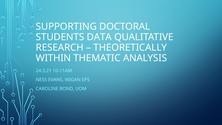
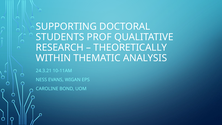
DATA: DATA -> PROF (99, 37)
